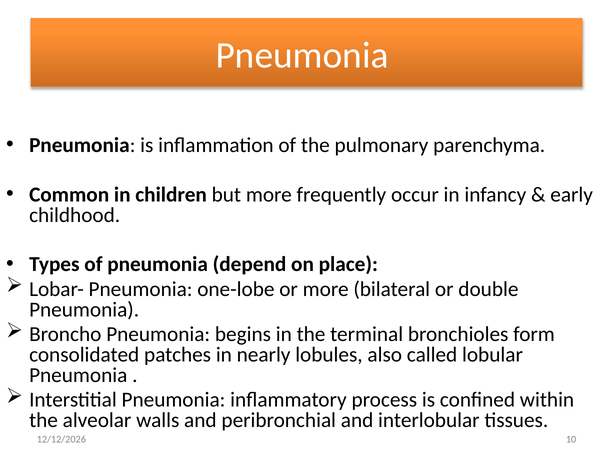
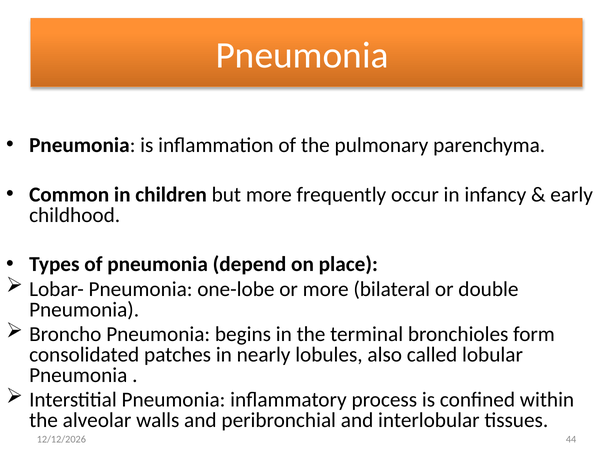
10: 10 -> 44 (571, 439)
